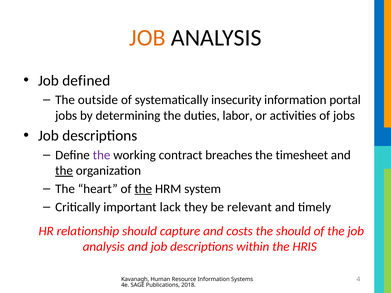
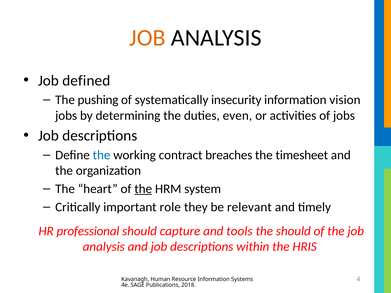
outside: outside -> pushing (98, 100)
portal: portal -> vision (345, 100)
labor: labor -> even (237, 116)
the colour: purple -> blue (102, 155)
the underline: present -> none (64, 171)
lack: lack -> role (170, 207)
relationship: relationship -> professional (88, 231)
costs: costs -> tools (239, 231)
